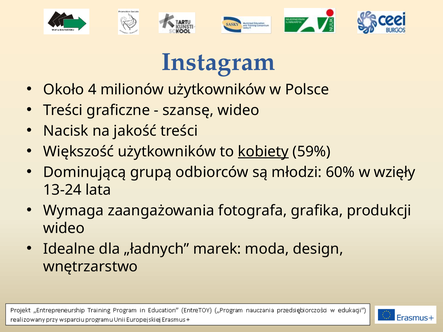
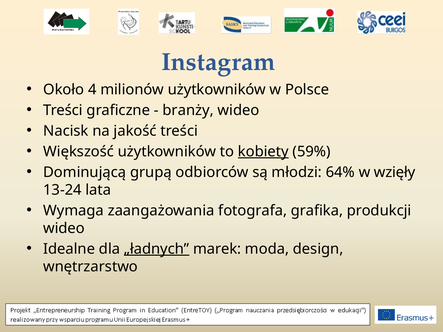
szansę: szansę -> branży (188, 110)
60%: 60% -> 64% (340, 172)
„ładnych underline: none -> present (157, 249)
